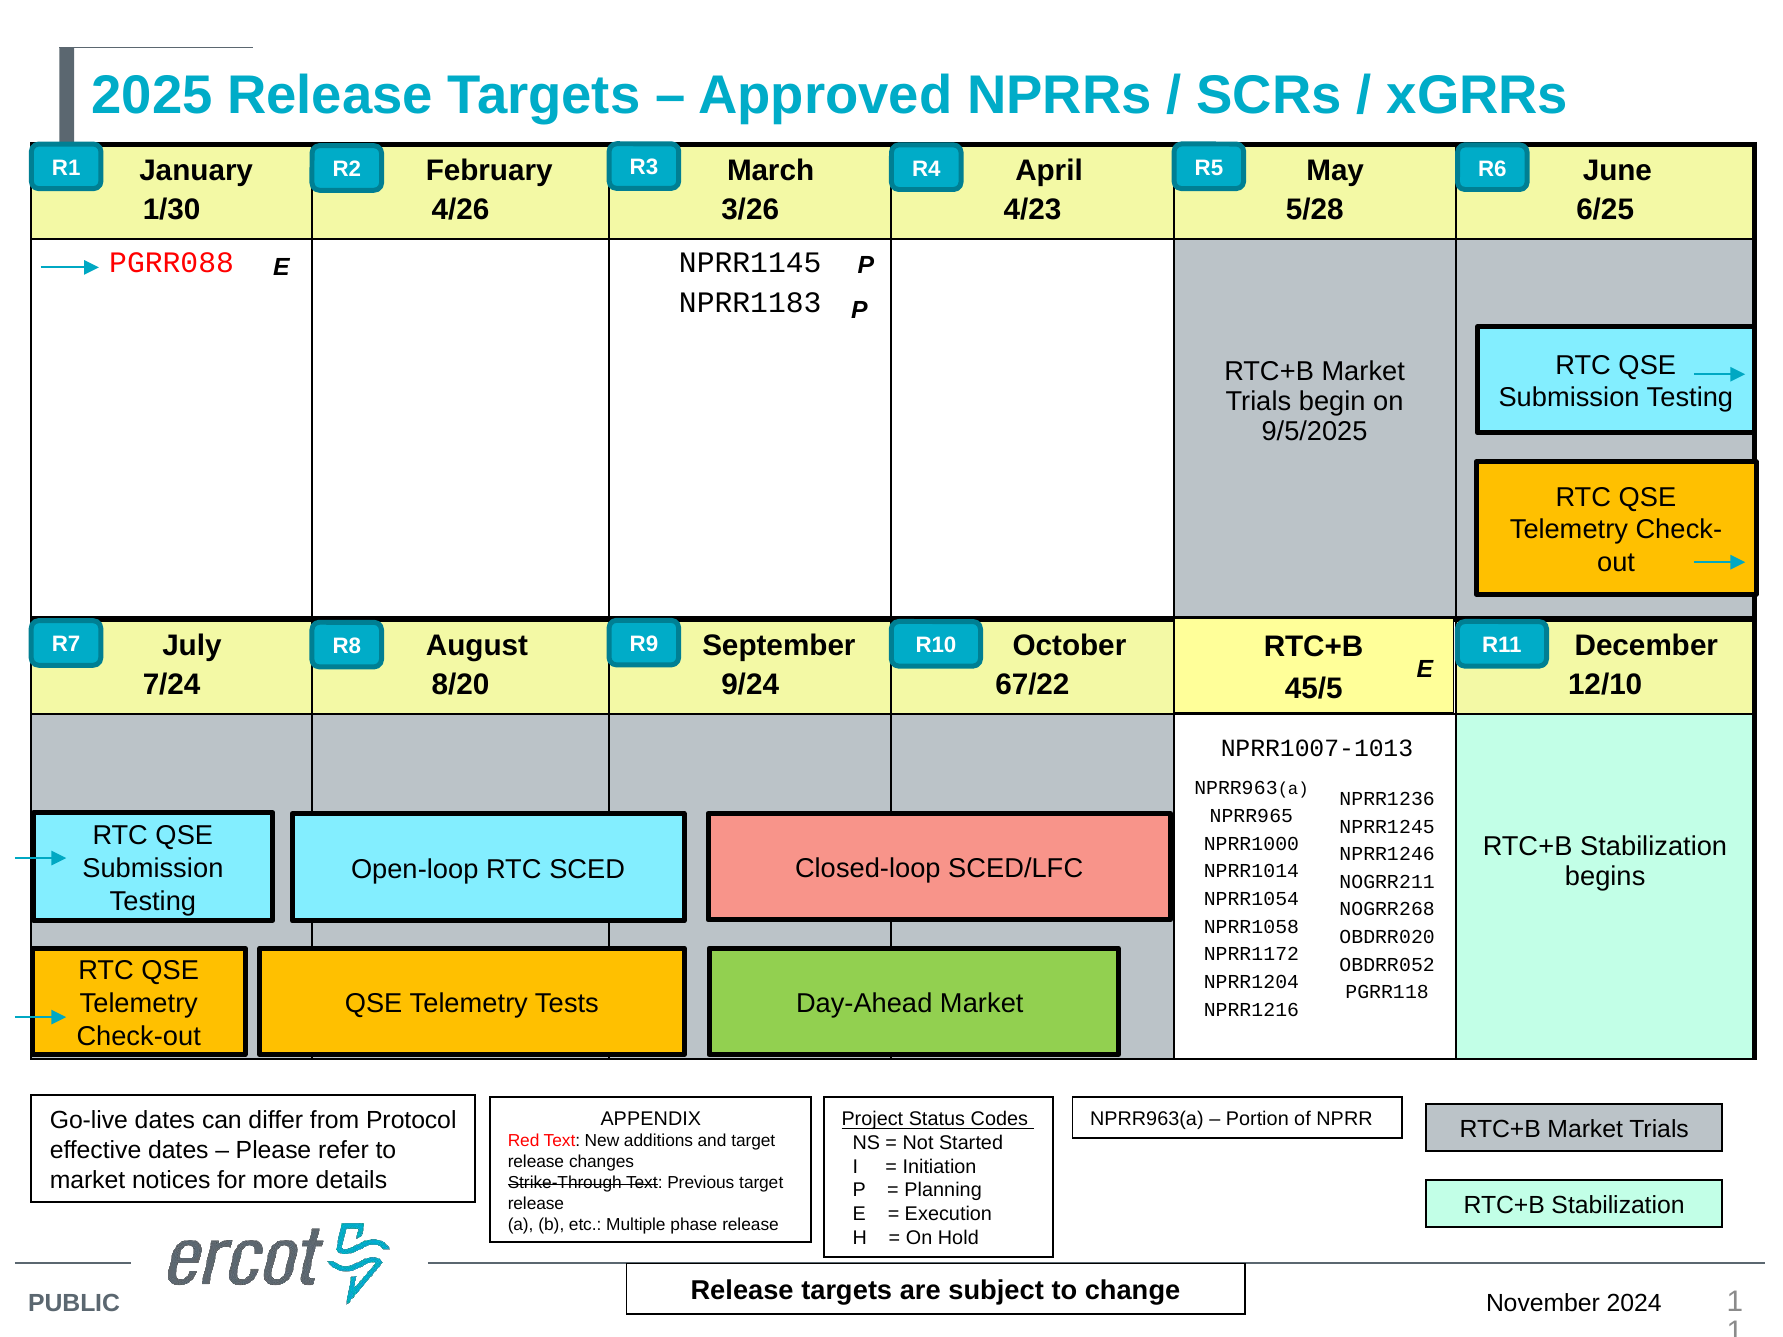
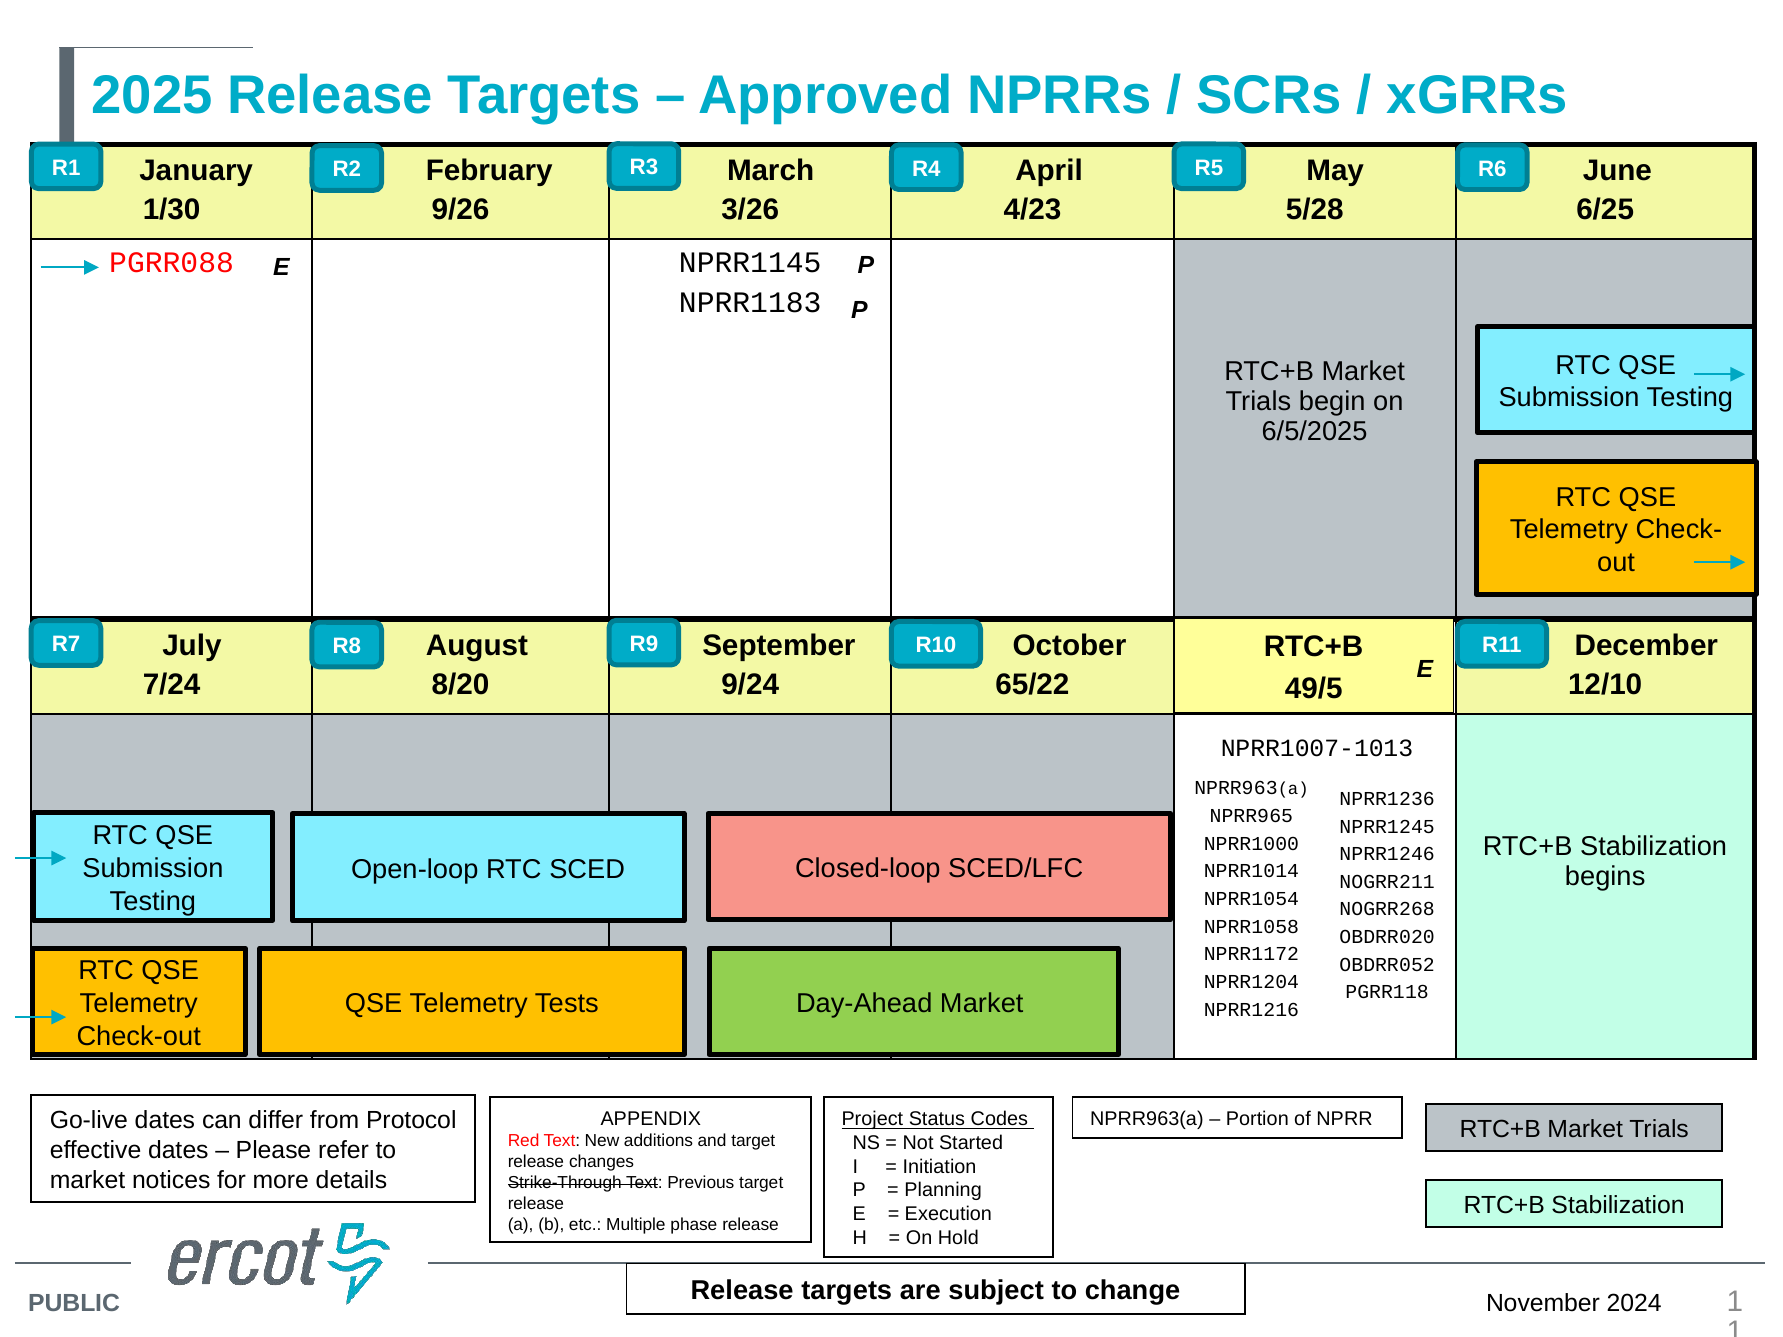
4/26: 4/26 -> 9/26 (461, 210)
9/5/2025: 9/5/2025 -> 6/5/2025 (1315, 432)
67/22: 67/22 -> 65/22 (1032, 685)
45/5: 45/5 -> 49/5 (1314, 689)
